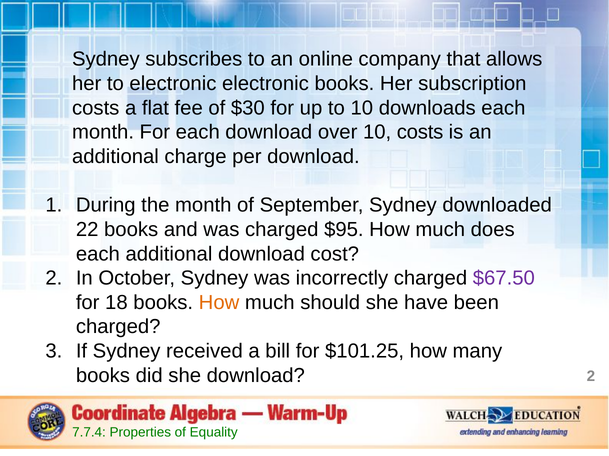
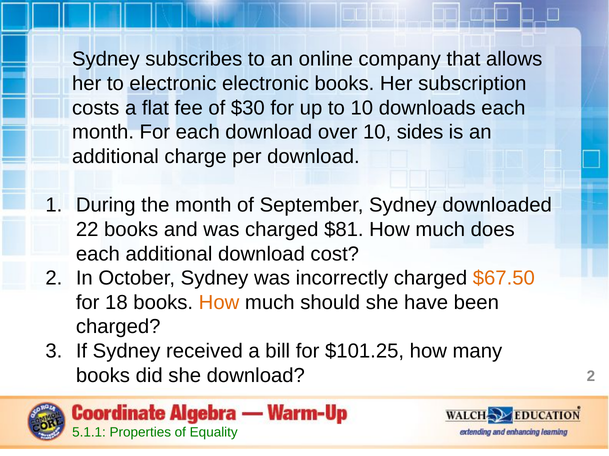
10 costs: costs -> sides (420, 132)
$95: $95 -> $81 (344, 230)
$67.50 colour: purple -> orange (504, 279)
7.7.4: 7.7.4 -> 5.1.1 (89, 433)
